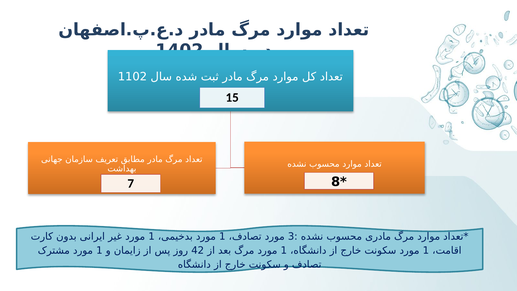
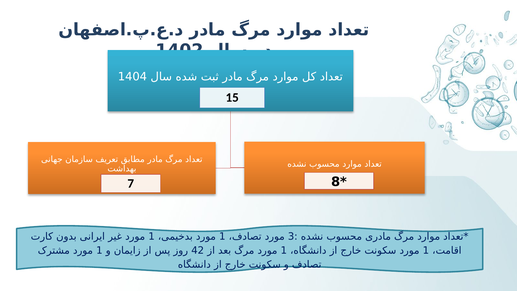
1102: 1102 -> 1404 (132, 77)
